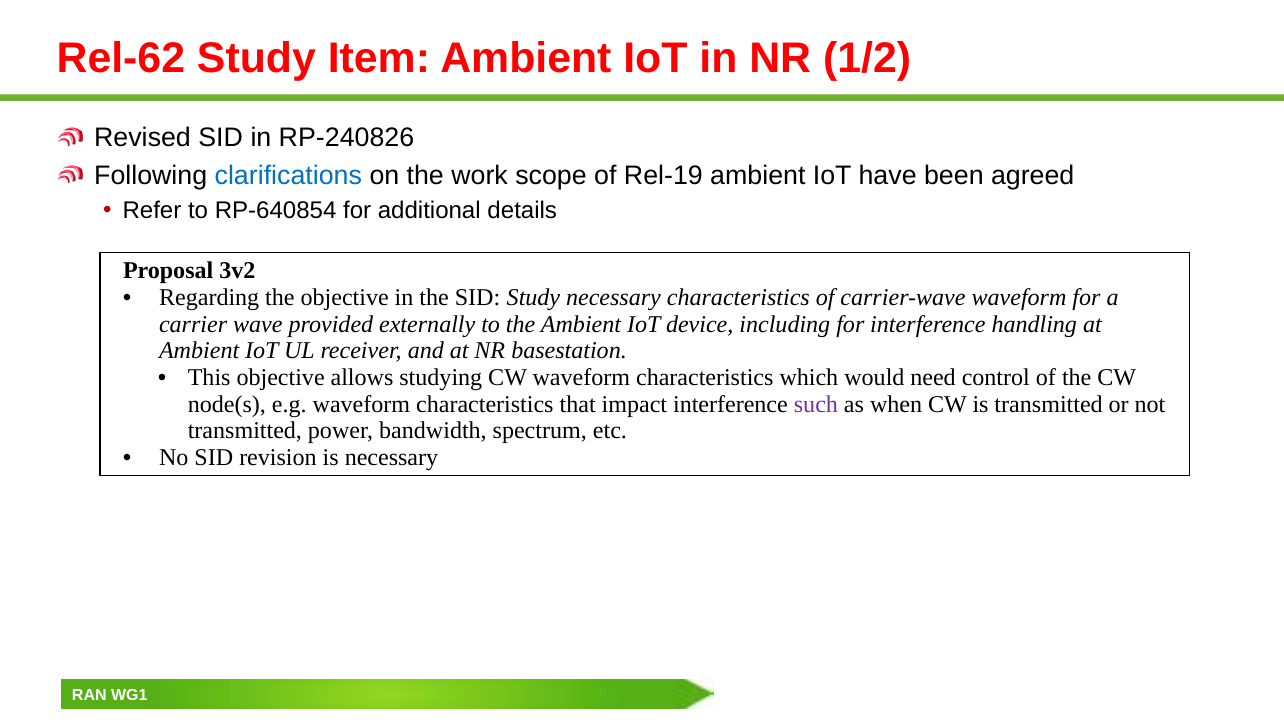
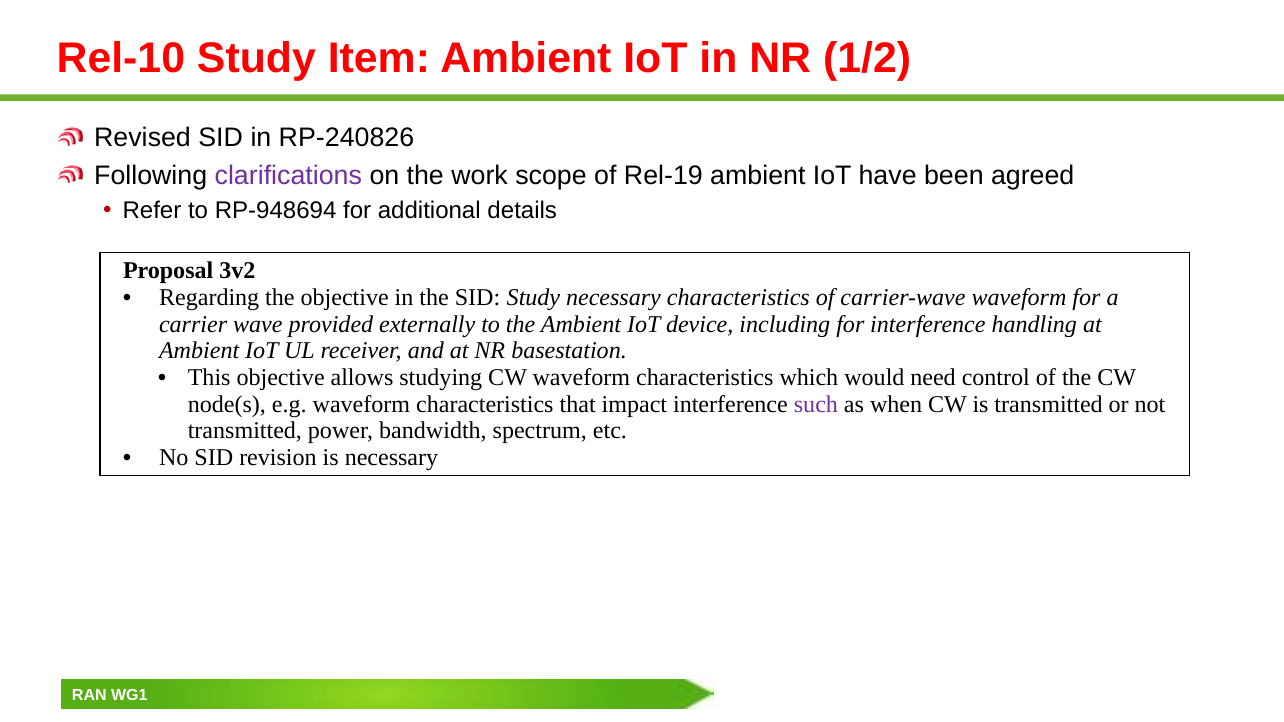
Rel-62: Rel-62 -> Rel-10 (121, 59)
clarifications colour: blue -> purple (288, 175)
RP-640854: RP-640854 -> RP-948694 (276, 211)
